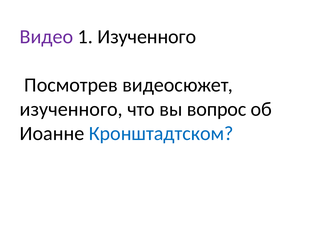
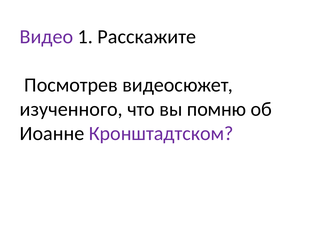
1 Изученного: Изученного -> Расскажите (147, 37)
вопрос: вопрос -> помню (217, 109)
Кронштадтском colour: blue -> purple (161, 133)
